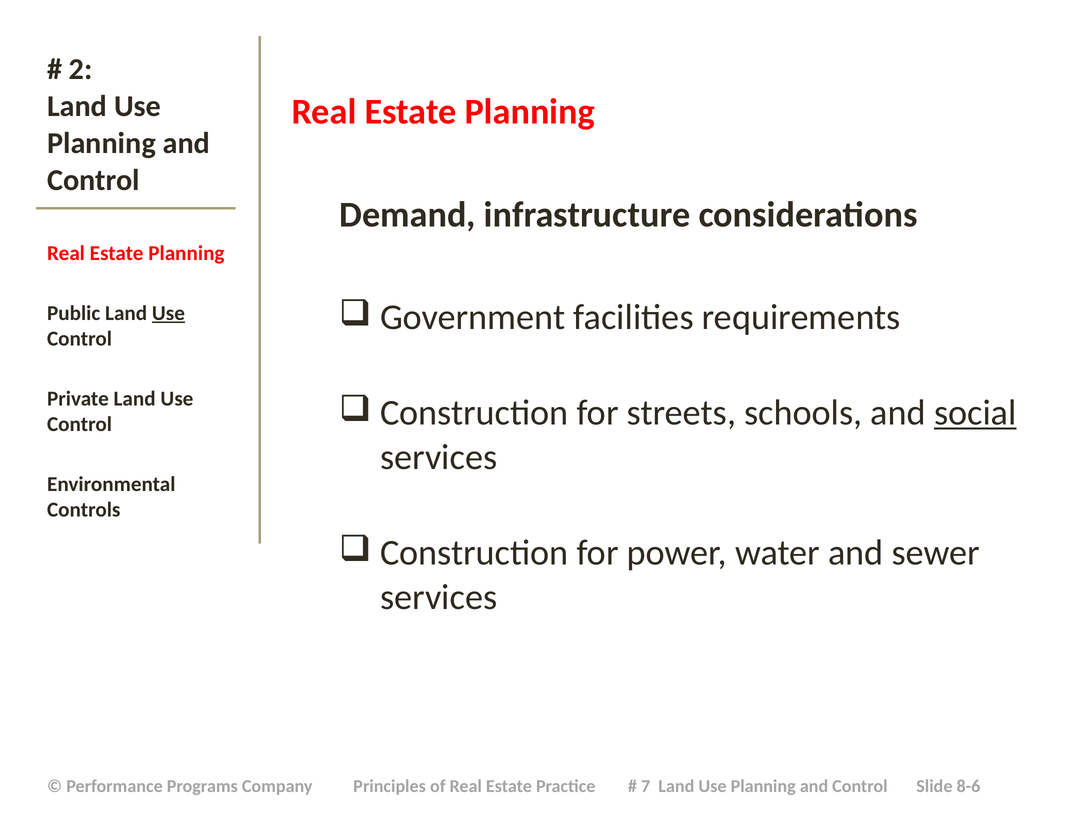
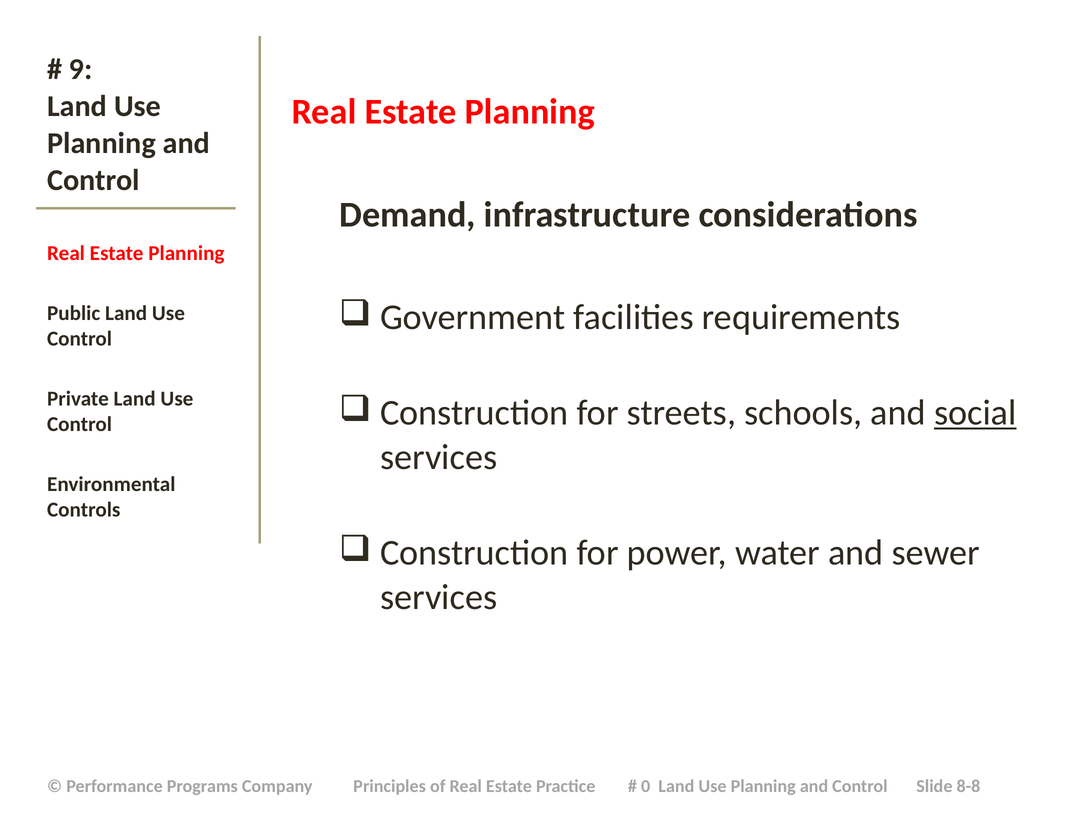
2: 2 -> 9 (81, 70)
Use underline: present -> none (168, 313)
7: 7 -> 0 (646, 787)
8-6: 8-6 -> 8-8 (968, 787)
